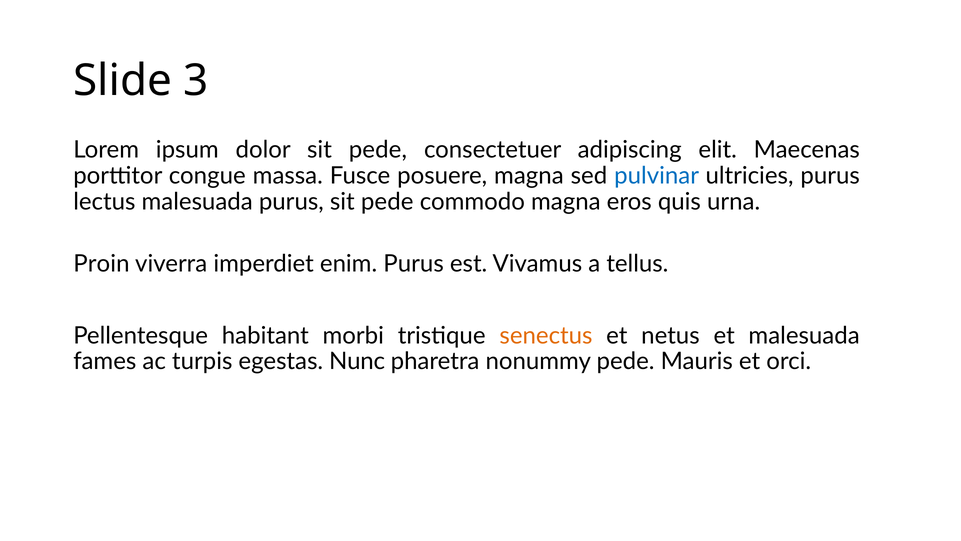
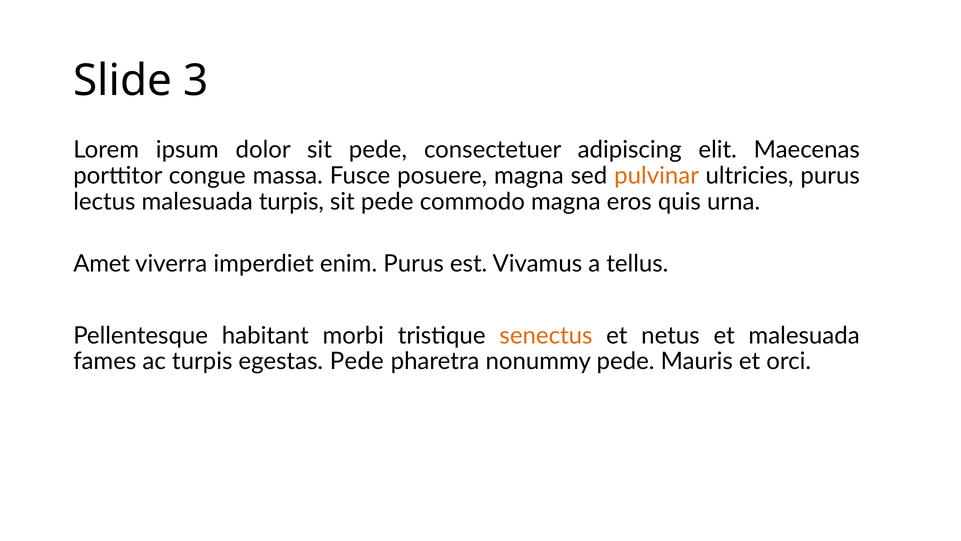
pulvinar colour: blue -> orange (657, 176)
malesuada purus: purus -> turpis (291, 202)
Proin: Proin -> Amet (102, 263)
egestas Nunc: Nunc -> Pede (357, 361)
